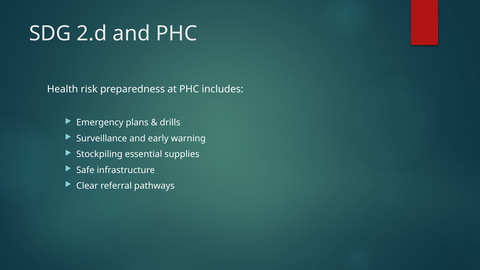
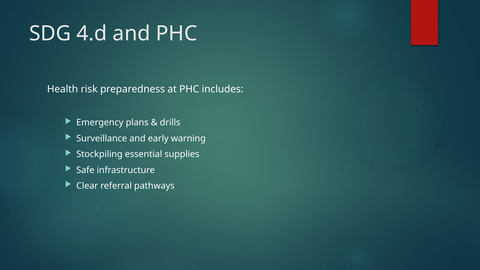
2.d: 2.d -> 4.d (92, 34)
